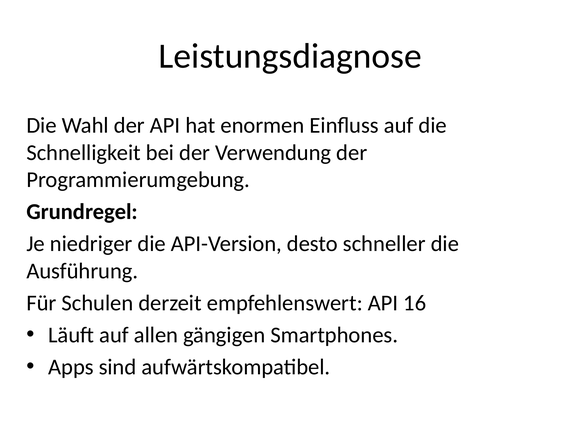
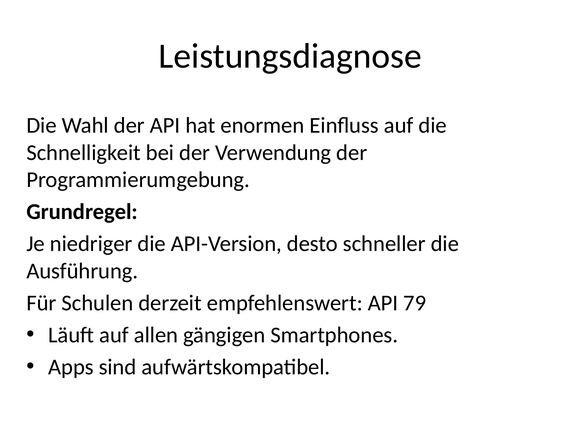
16: 16 -> 79 (415, 303)
